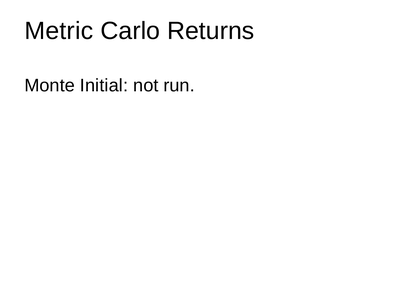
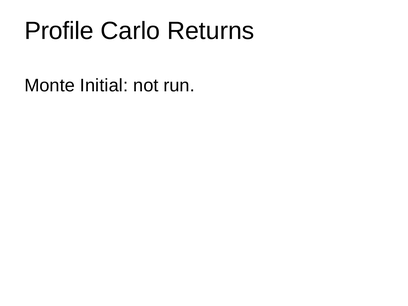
Metric: Metric -> Profile (59, 31)
